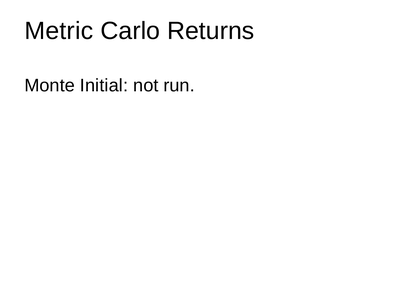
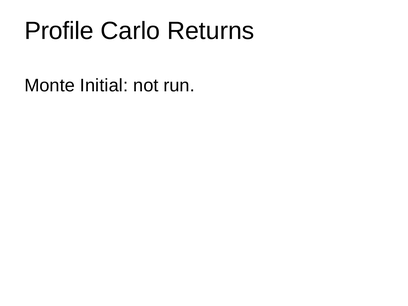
Metric: Metric -> Profile (59, 31)
